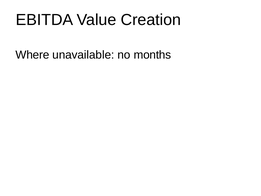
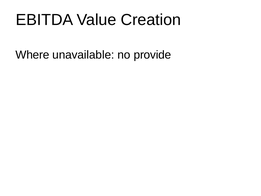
months: months -> provide (152, 55)
